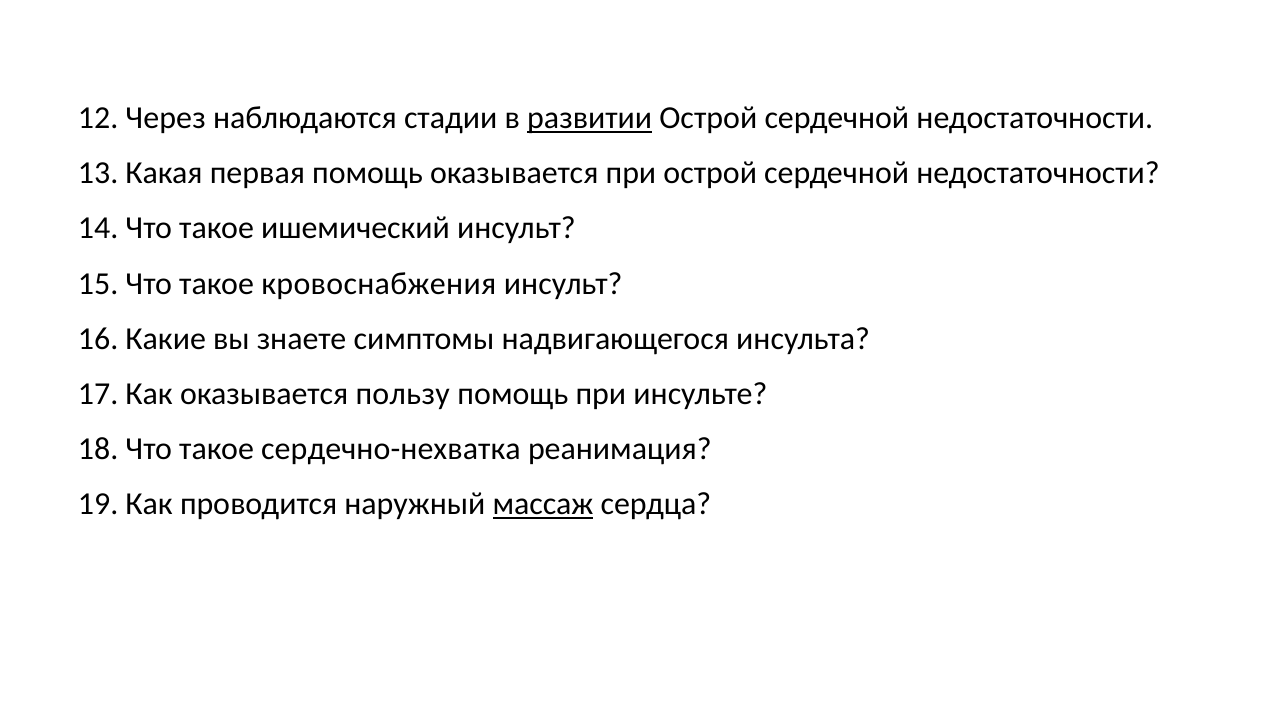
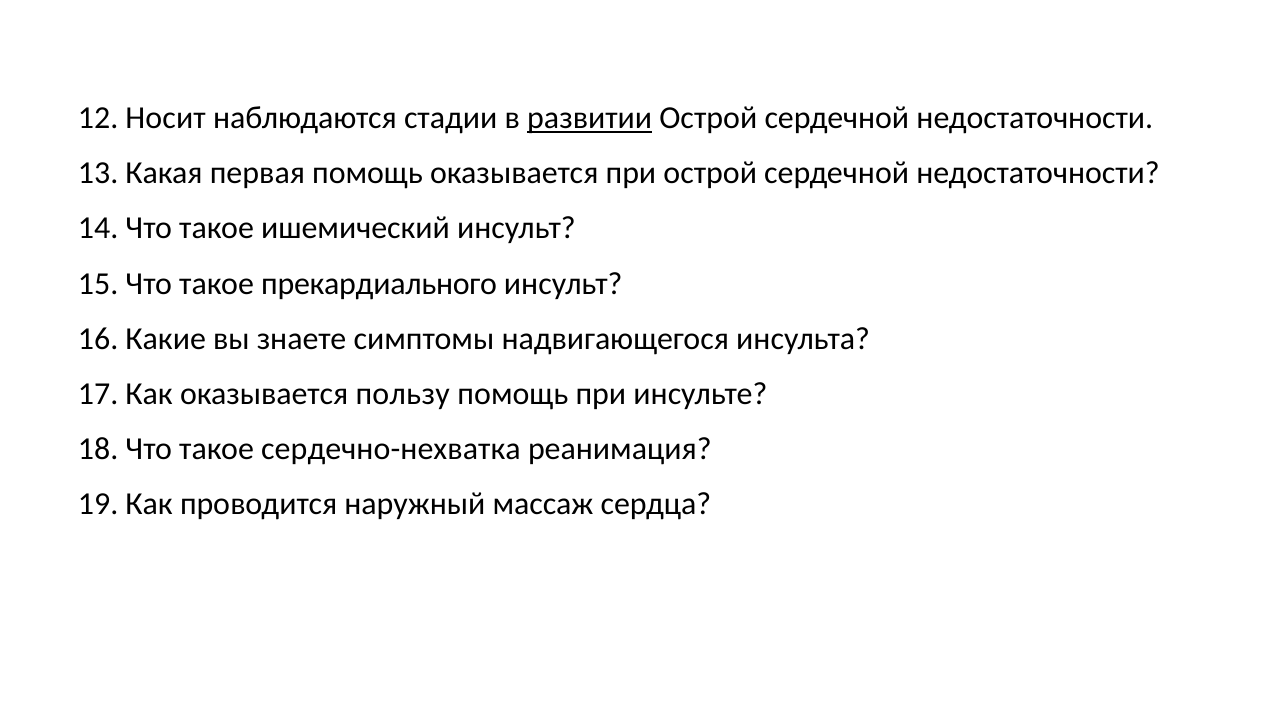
Через: Через -> Носит (166, 118)
кровоснабжения: кровоснабжения -> прекардиального (379, 284)
массаж underline: present -> none (543, 504)
